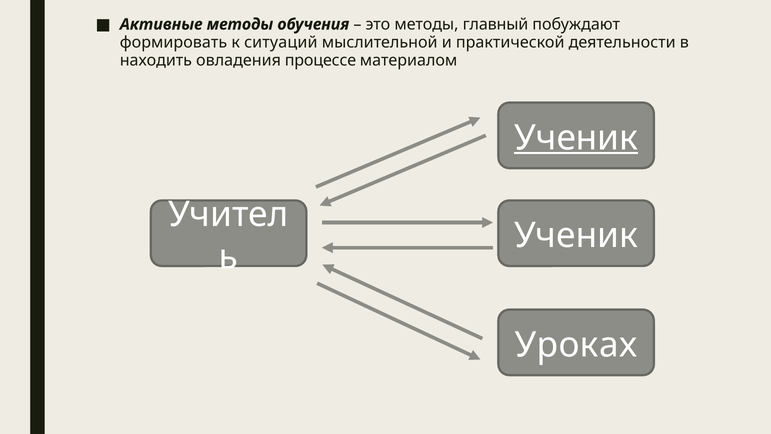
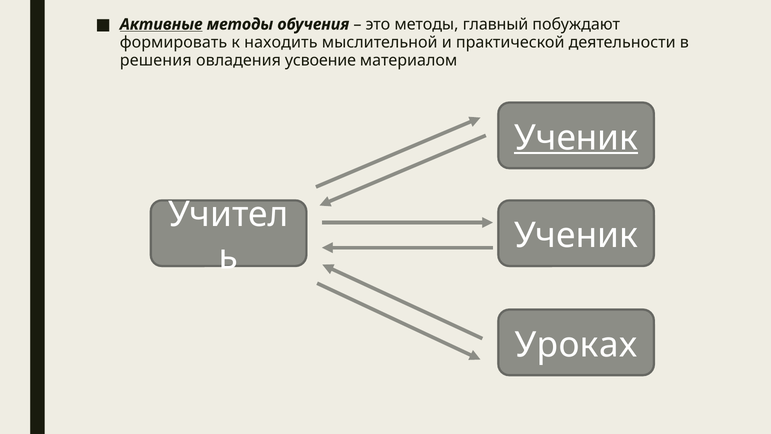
Активные underline: none -> present (161, 24)
ситуаций: ситуаций -> находить (281, 42)
находить: находить -> решения (156, 61)
процессе: процессе -> усвоение (320, 61)
